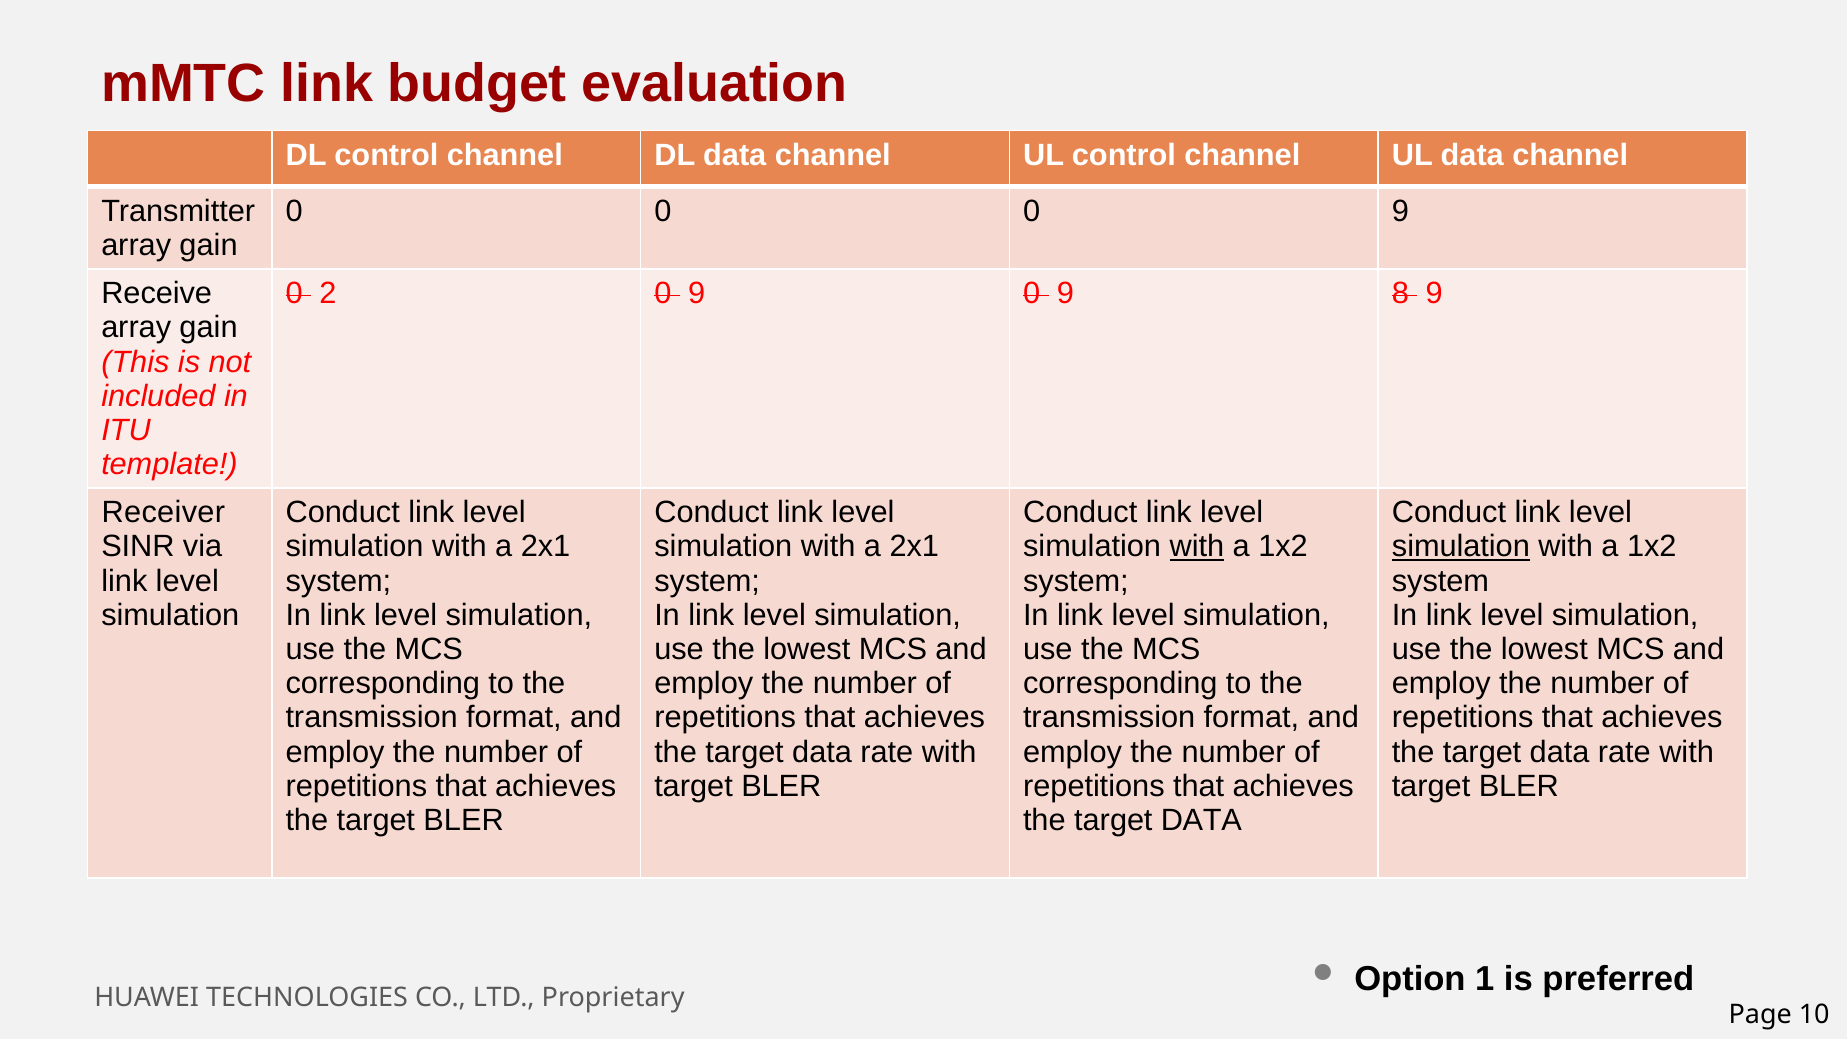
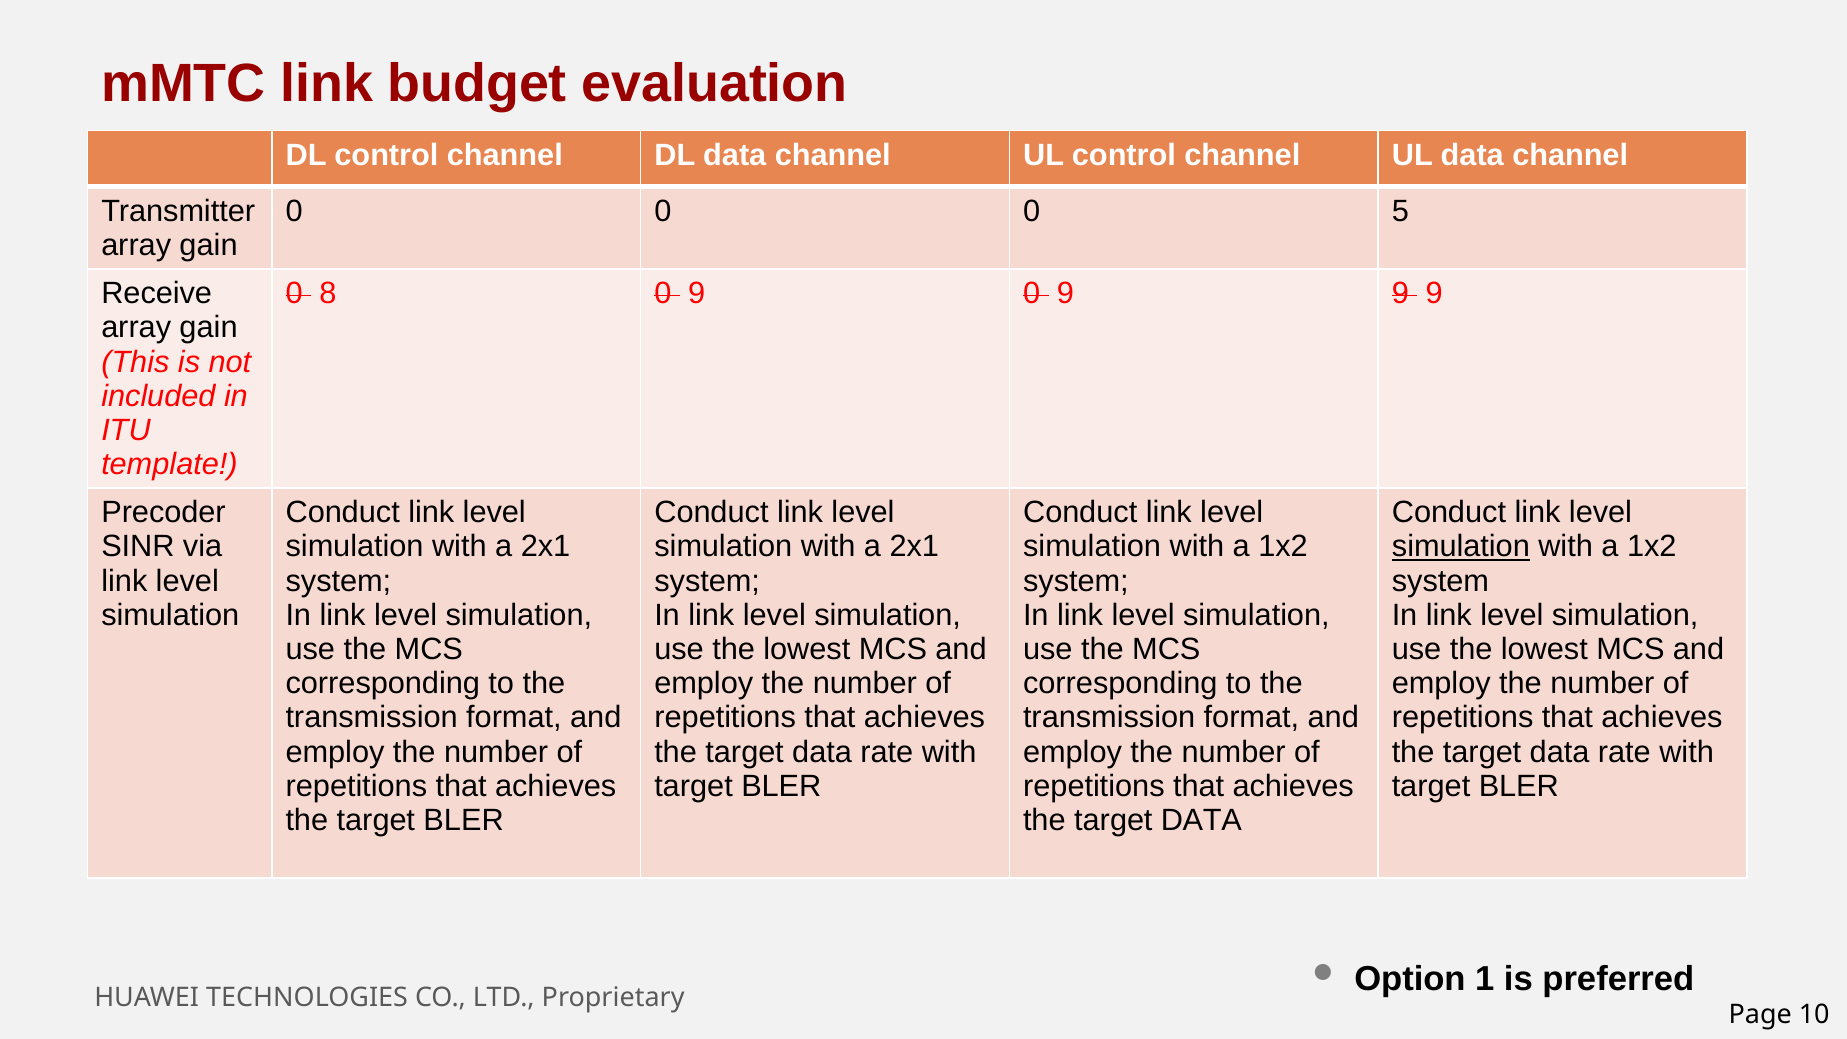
0 0 9: 9 -> 5 (1400, 211)
2: 2 -> 8 (328, 293)
0 9 8: 8 -> 9 (1400, 293)
Receiver: Receiver -> Precoder (164, 512)
with underline: present -> none (1197, 547)
